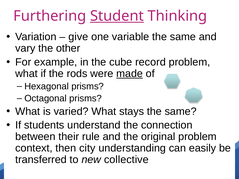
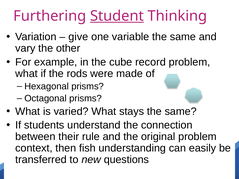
made underline: present -> none (130, 74)
city: city -> fish (87, 148)
collective: collective -> questions (126, 160)
